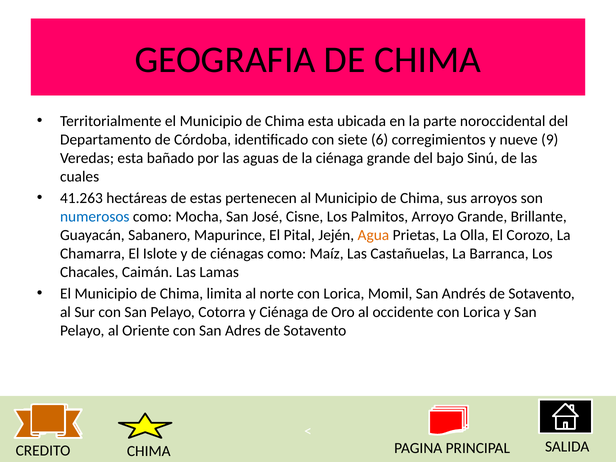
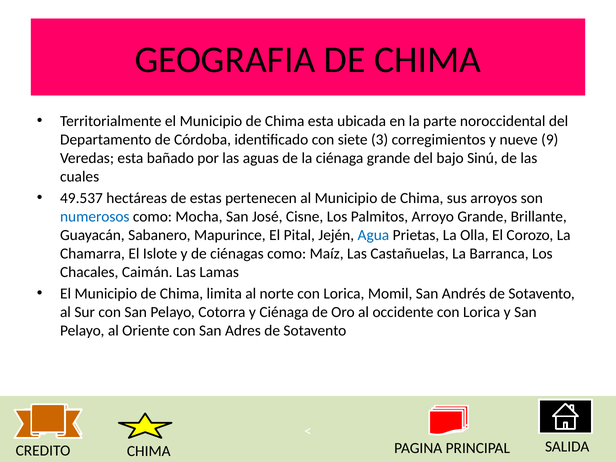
6: 6 -> 3 (380, 140)
41.263: 41.263 -> 49.537 (81, 198)
Agua colour: orange -> blue (373, 235)
